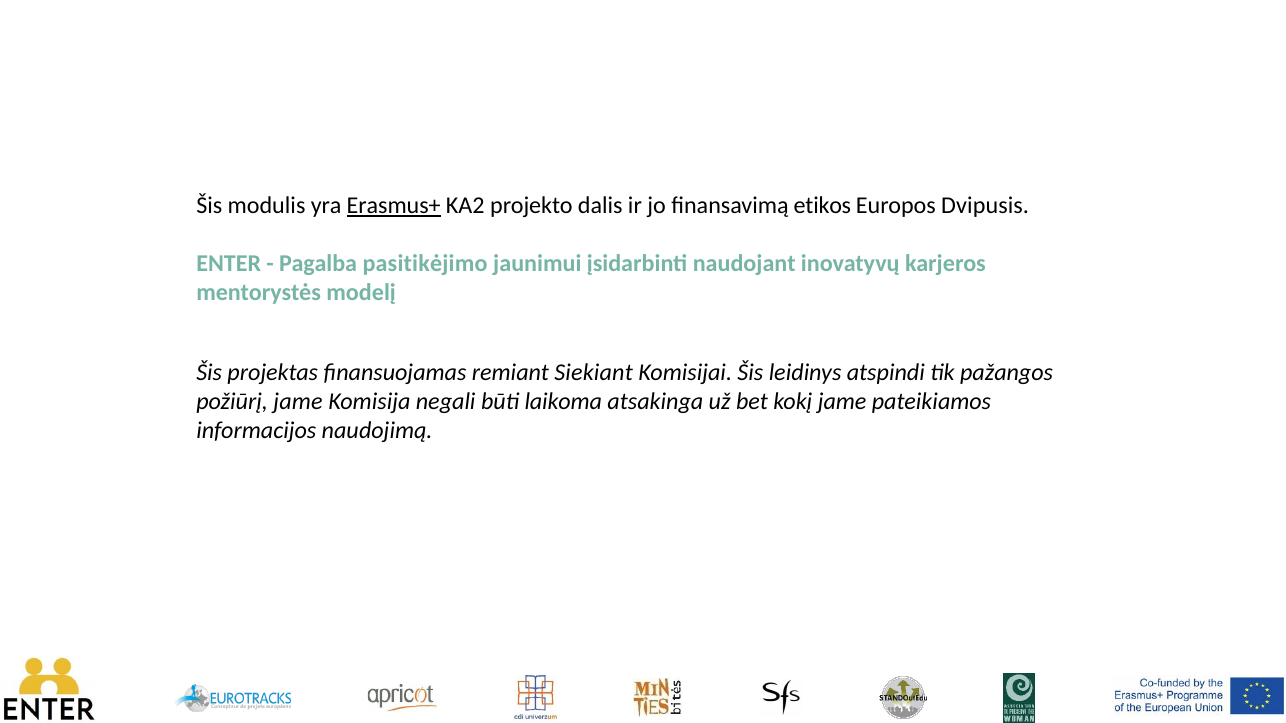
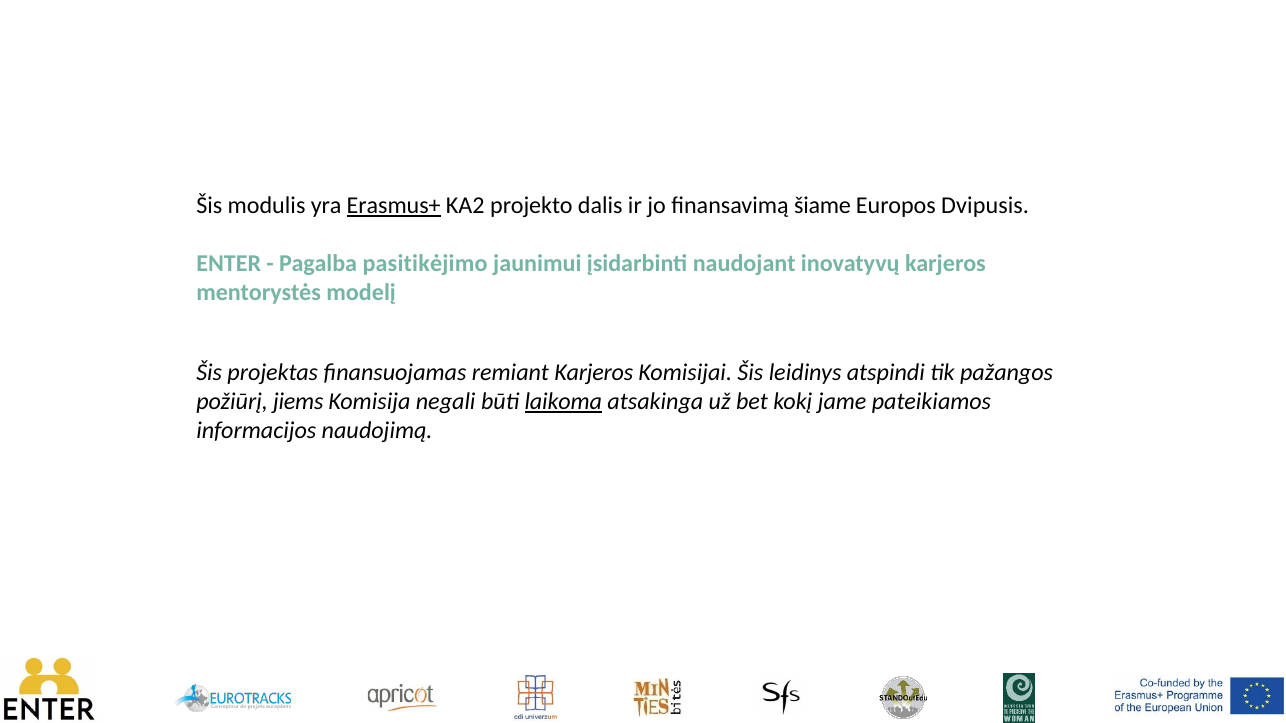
etikos: etikos -> šiame (822, 206)
remiant Siekiant: Siekiant -> Karjeros (594, 373)
požiūrį jame: jame -> jiems (298, 402)
laikoma underline: none -> present (563, 402)
